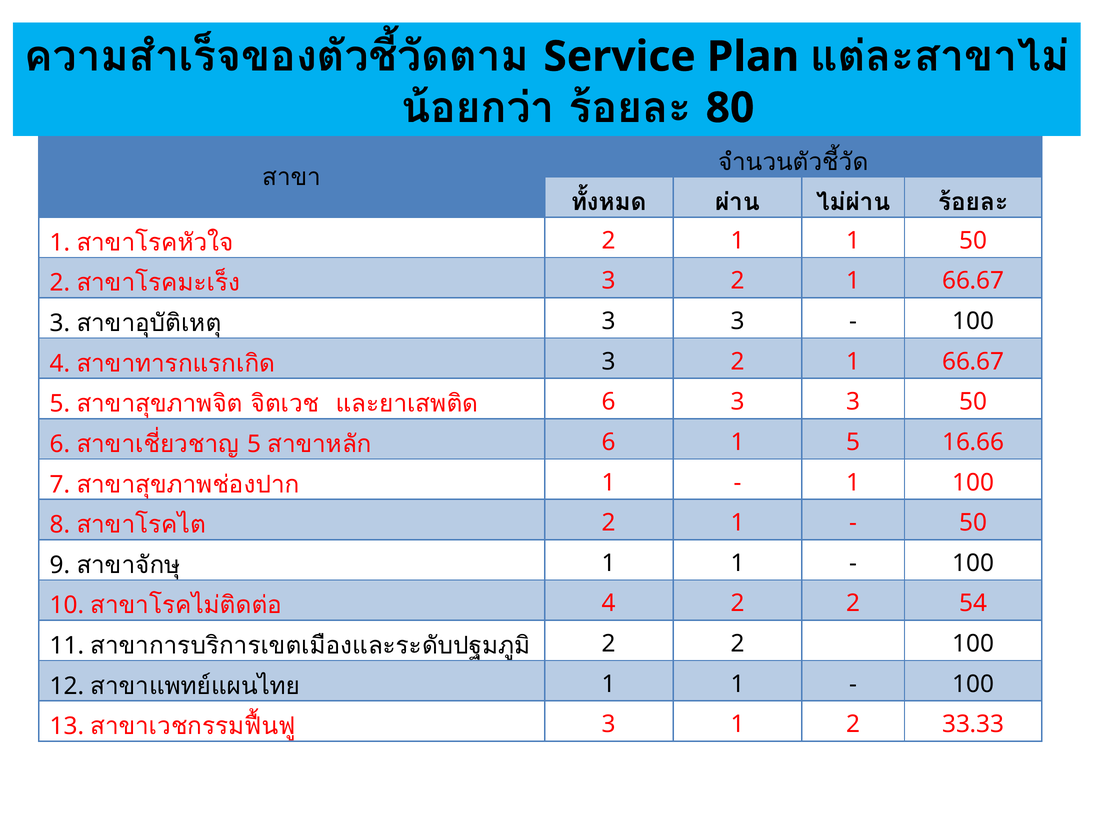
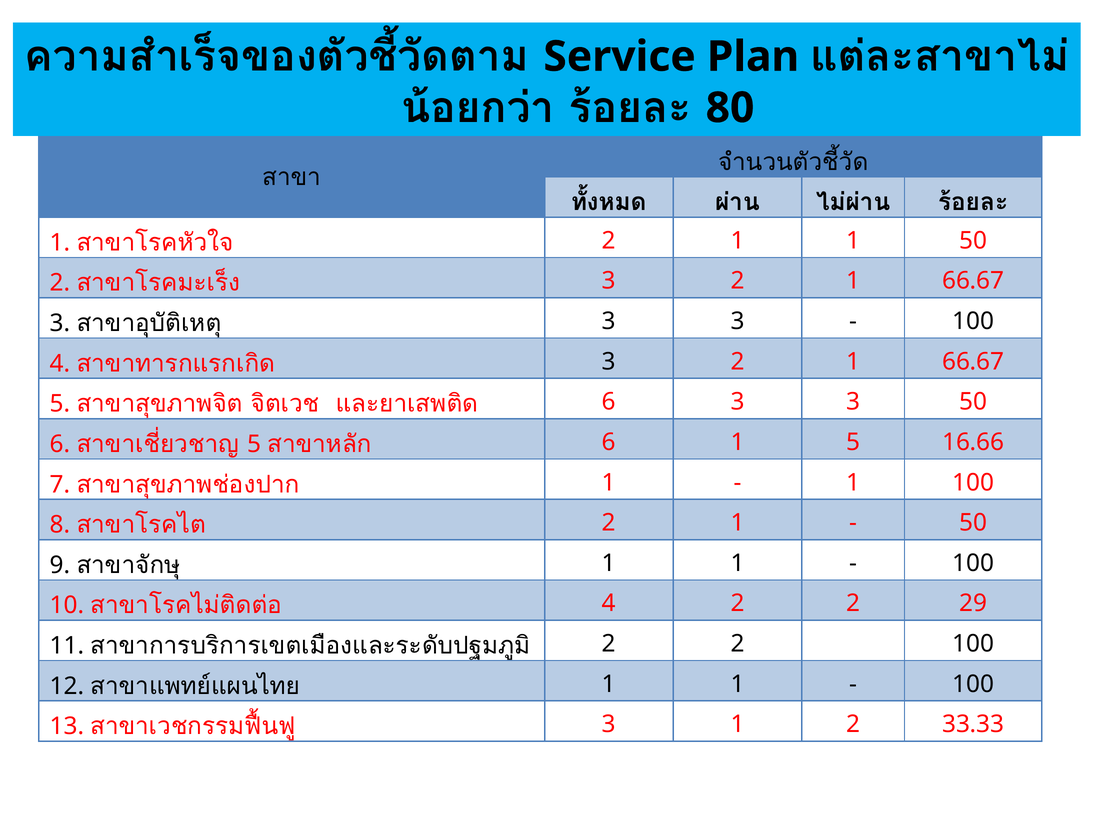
54: 54 -> 29 (973, 603)
